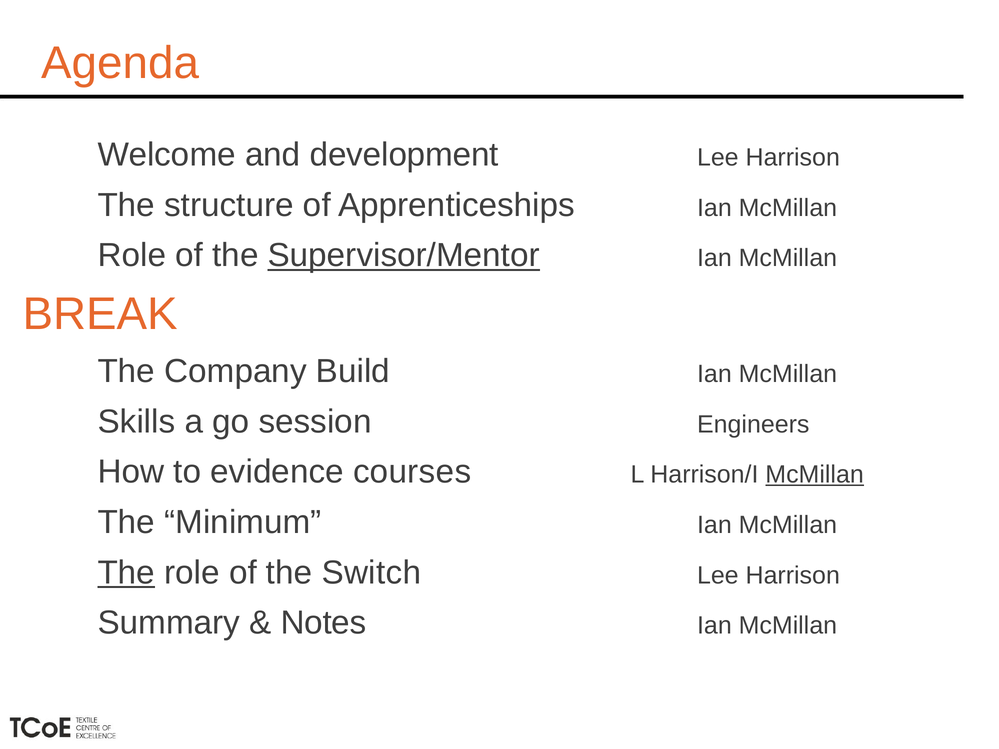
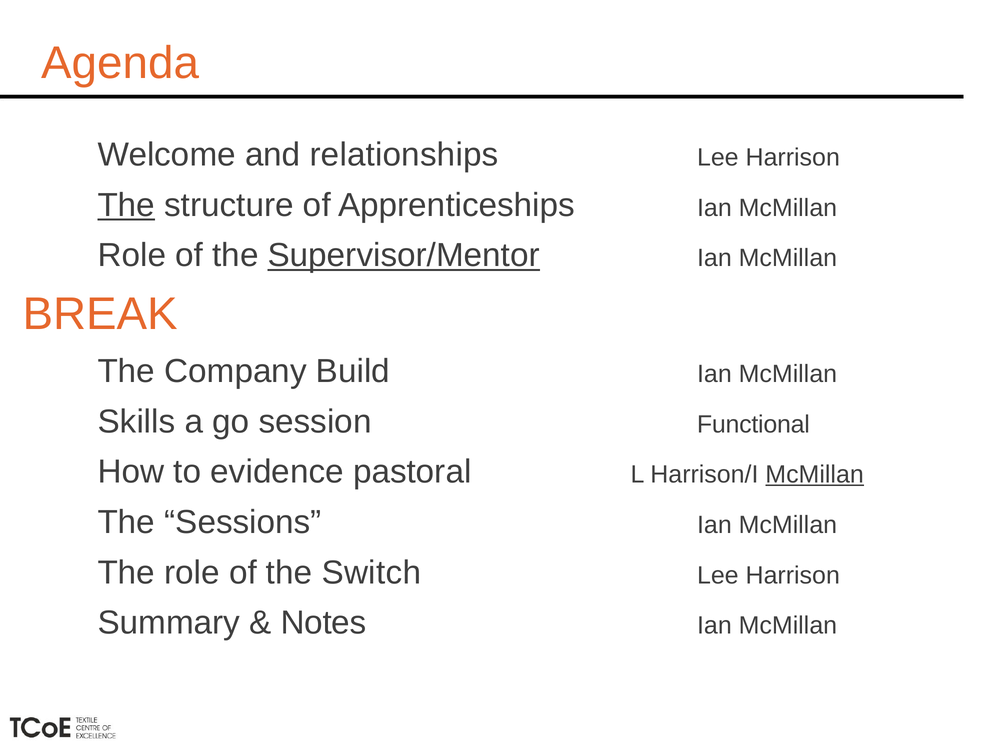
development: development -> relationships (404, 155)
The underline: none -> present (126, 205)
Engineers: Engineers -> Functional (753, 424)
courses: courses -> pastoral (412, 472)
Minimum: Minimum -> Sessions (243, 522)
The underline: present -> none (126, 573)
